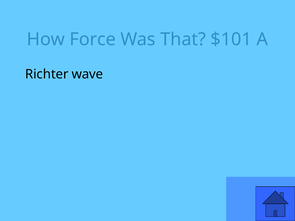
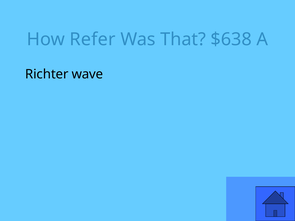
Force: Force -> Refer (93, 39)
$101: $101 -> $638 (231, 39)
